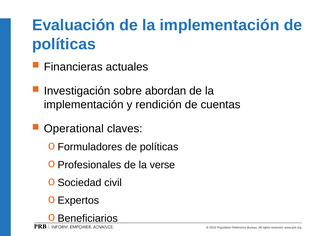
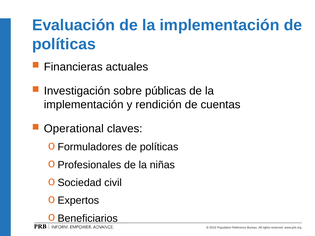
abordan: abordan -> públicas (166, 91)
verse: verse -> niñas (162, 165)
